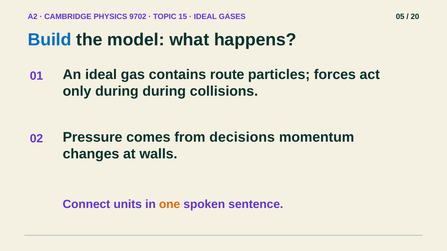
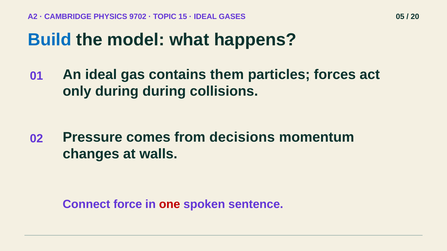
route: route -> them (227, 75)
units: units -> force (128, 204)
one colour: orange -> red (170, 204)
